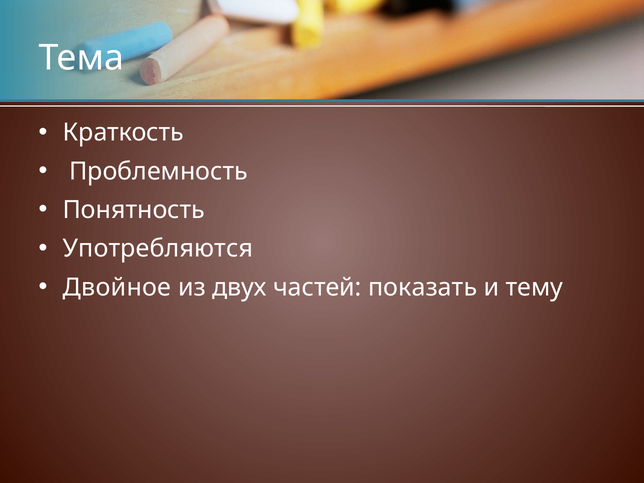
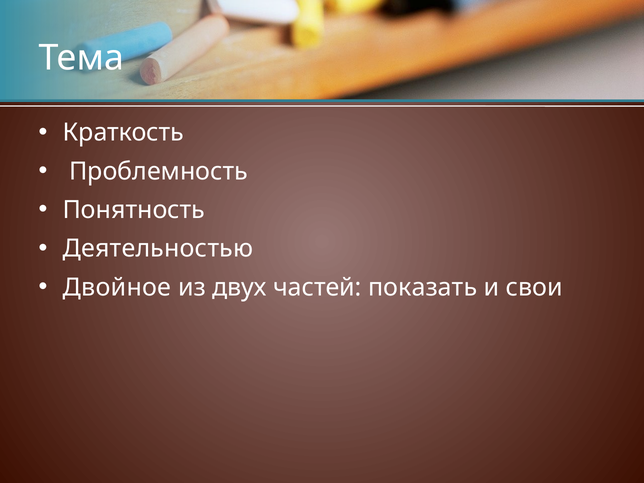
Употребляются: Употребляются -> Деятельностью (158, 249)
тему: тему -> свои (534, 287)
